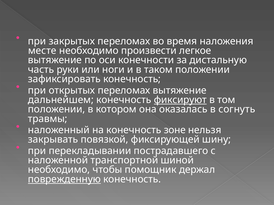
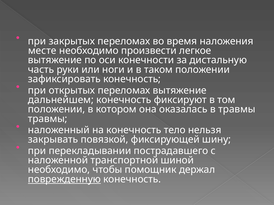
фиксируют underline: present -> none (180, 100)
в согнуть: согнуть -> травмы (237, 110)
зоне: зоне -> тело (175, 130)
